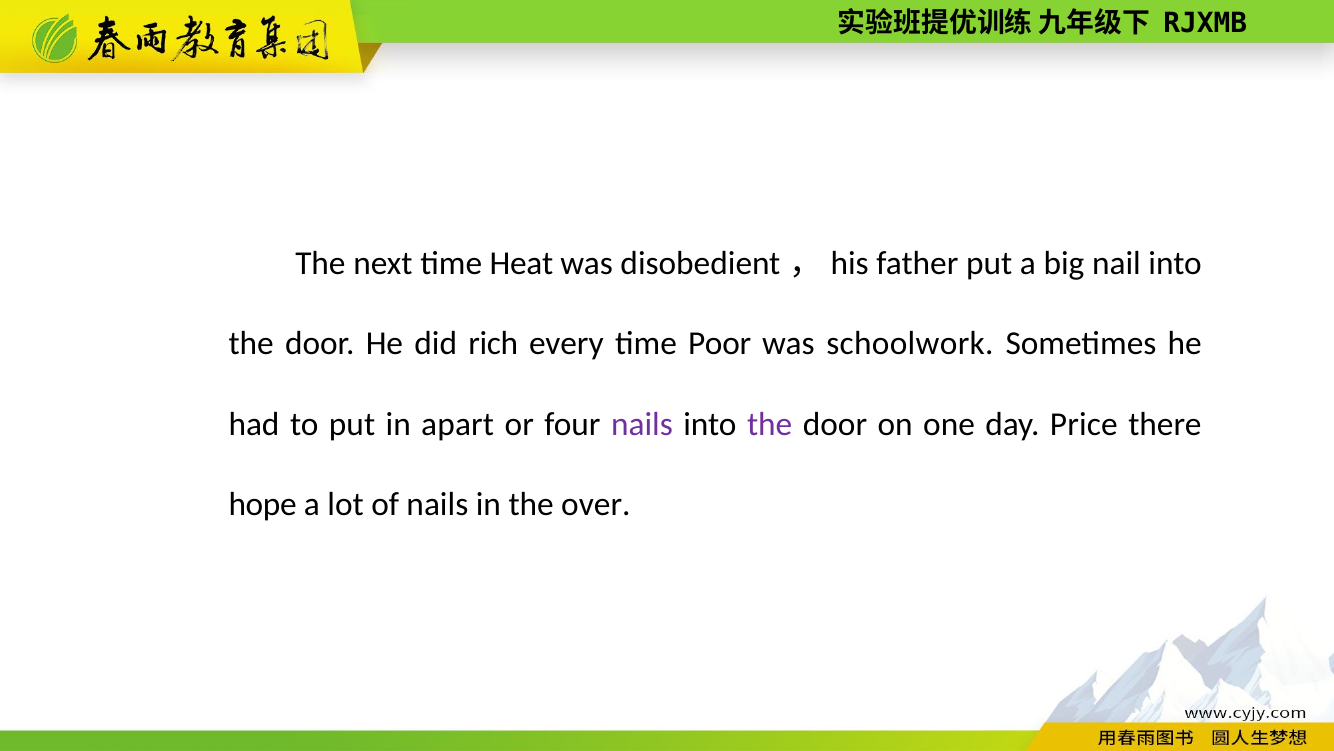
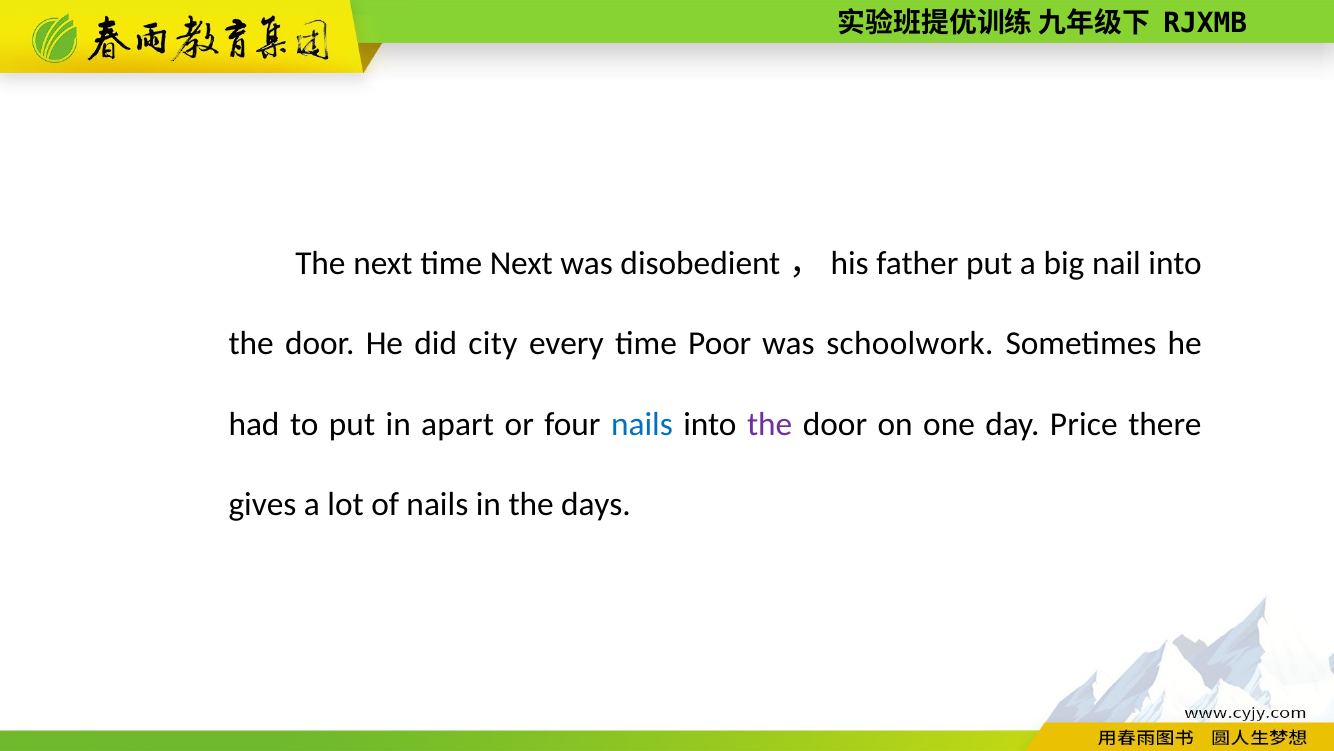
time Heat: Heat -> Next (521, 264)
rich: rich -> city (493, 344)
nails colour: purple -> blue (642, 424)
hope: hope -> gives (262, 504)
over: over -> days (596, 504)
